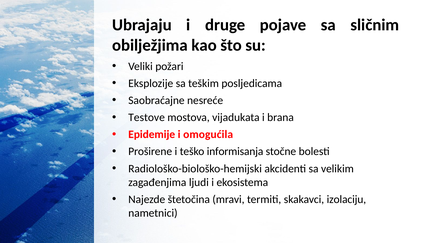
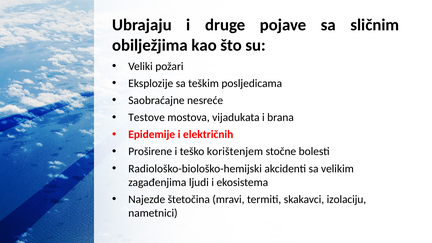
omogućila: omogućila -> električnih (208, 135)
informisanja: informisanja -> korištenjem (235, 152)
